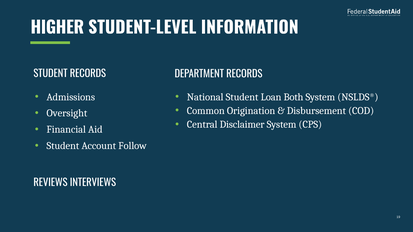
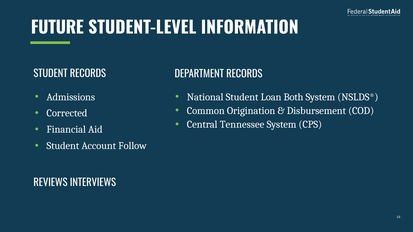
HIGHER: HIGHER -> FUTURE (57, 28)
Oversight: Oversight -> Corrected (67, 113)
Disclaimer: Disclaimer -> Tennessee (242, 125)
